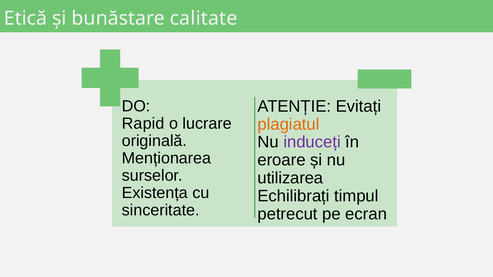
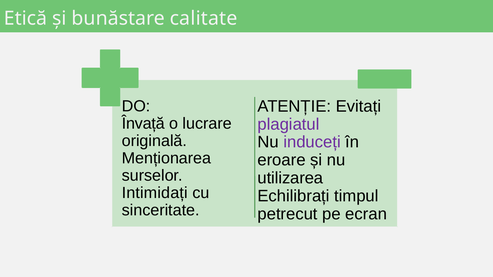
Rapid: Rapid -> Învață (143, 124)
plagiatul colour: orange -> purple (289, 124)
Existența: Existența -> Intimidați (155, 193)
